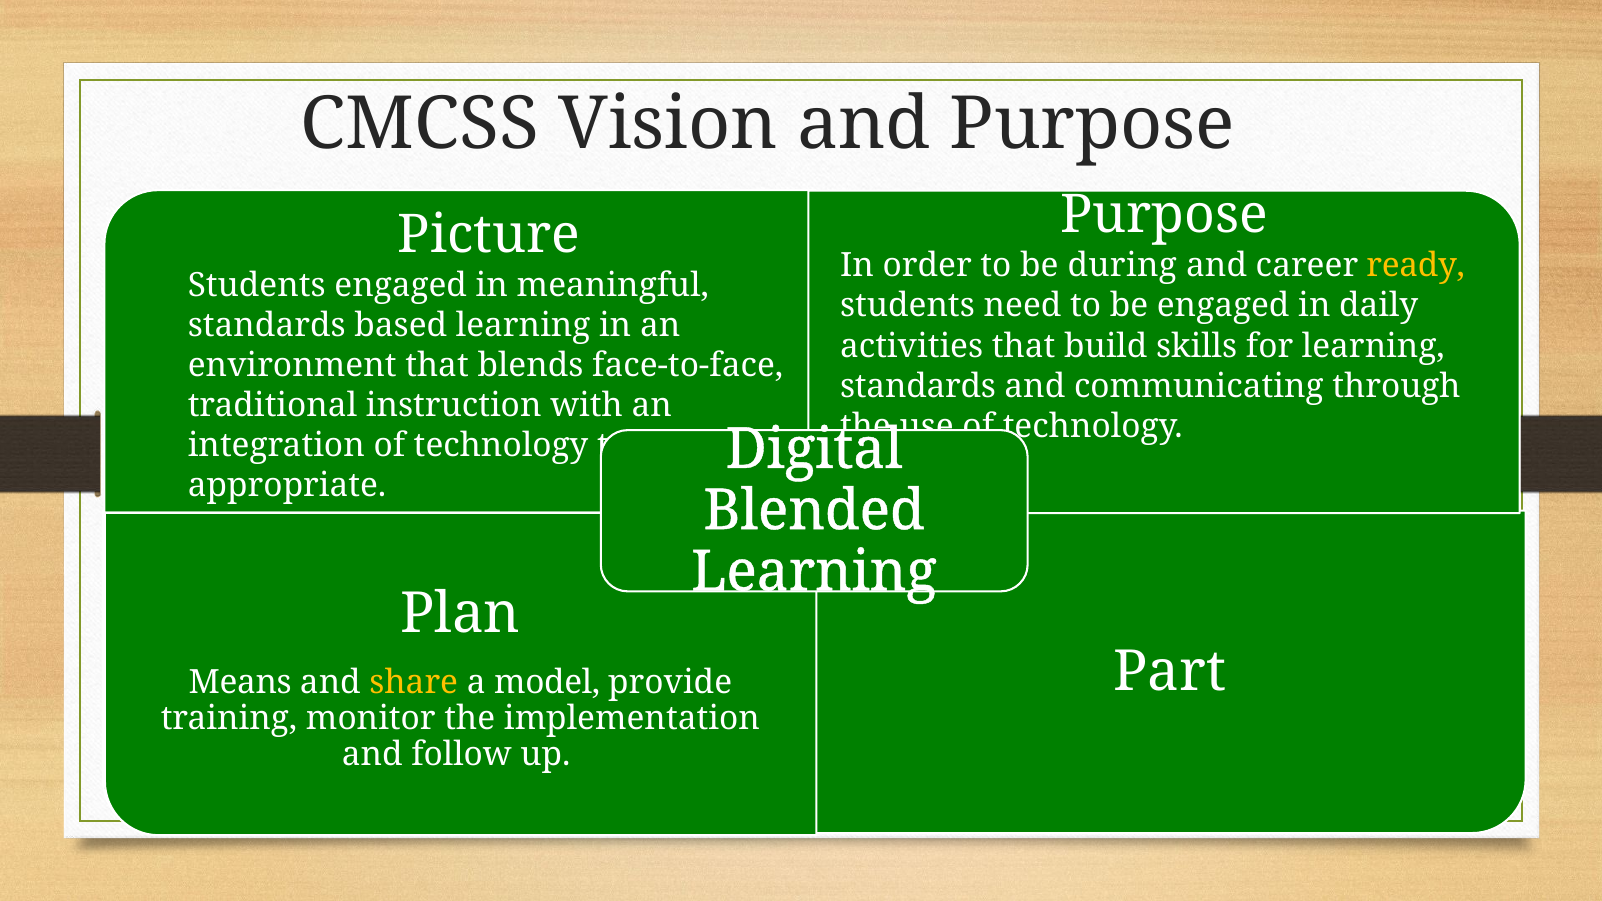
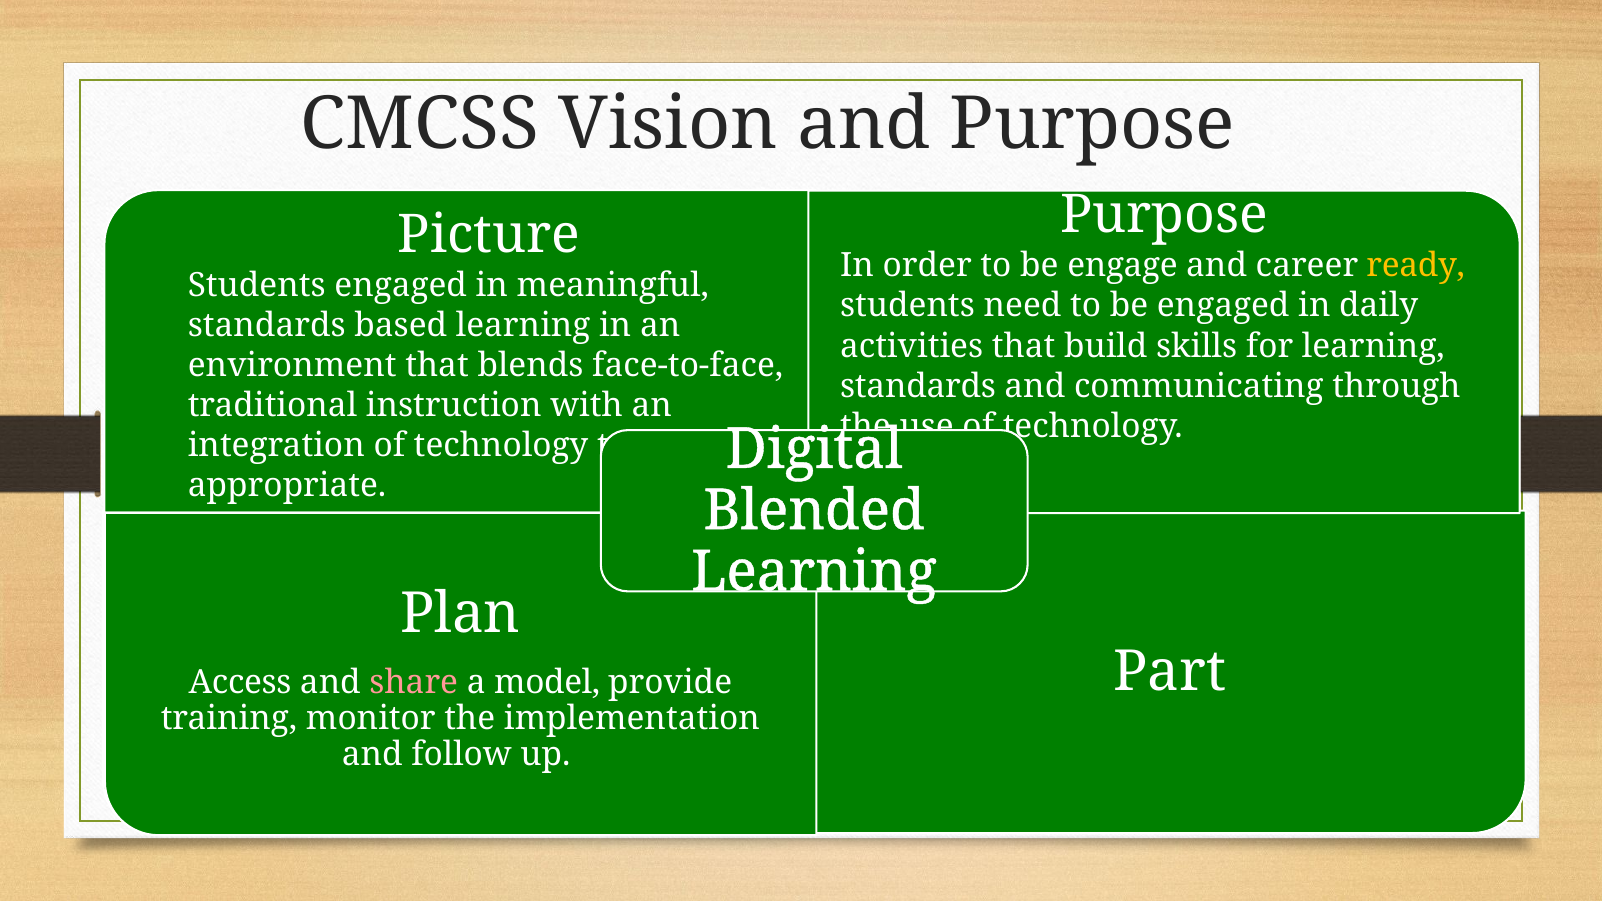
during: during -> engage (1123, 266)
Means: Means -> Access (240, 682)
share colour: yellow -> pink (414, 682)
